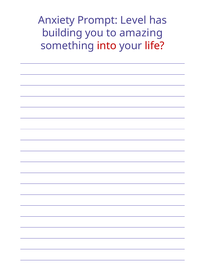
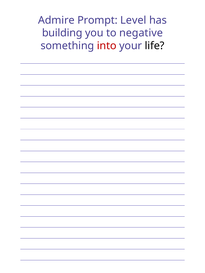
Anxiety: Anxiety -> Admire (56, 20)
amazing: amazing -> negative (141, 33)
life colour: red -> black (155, 46)
